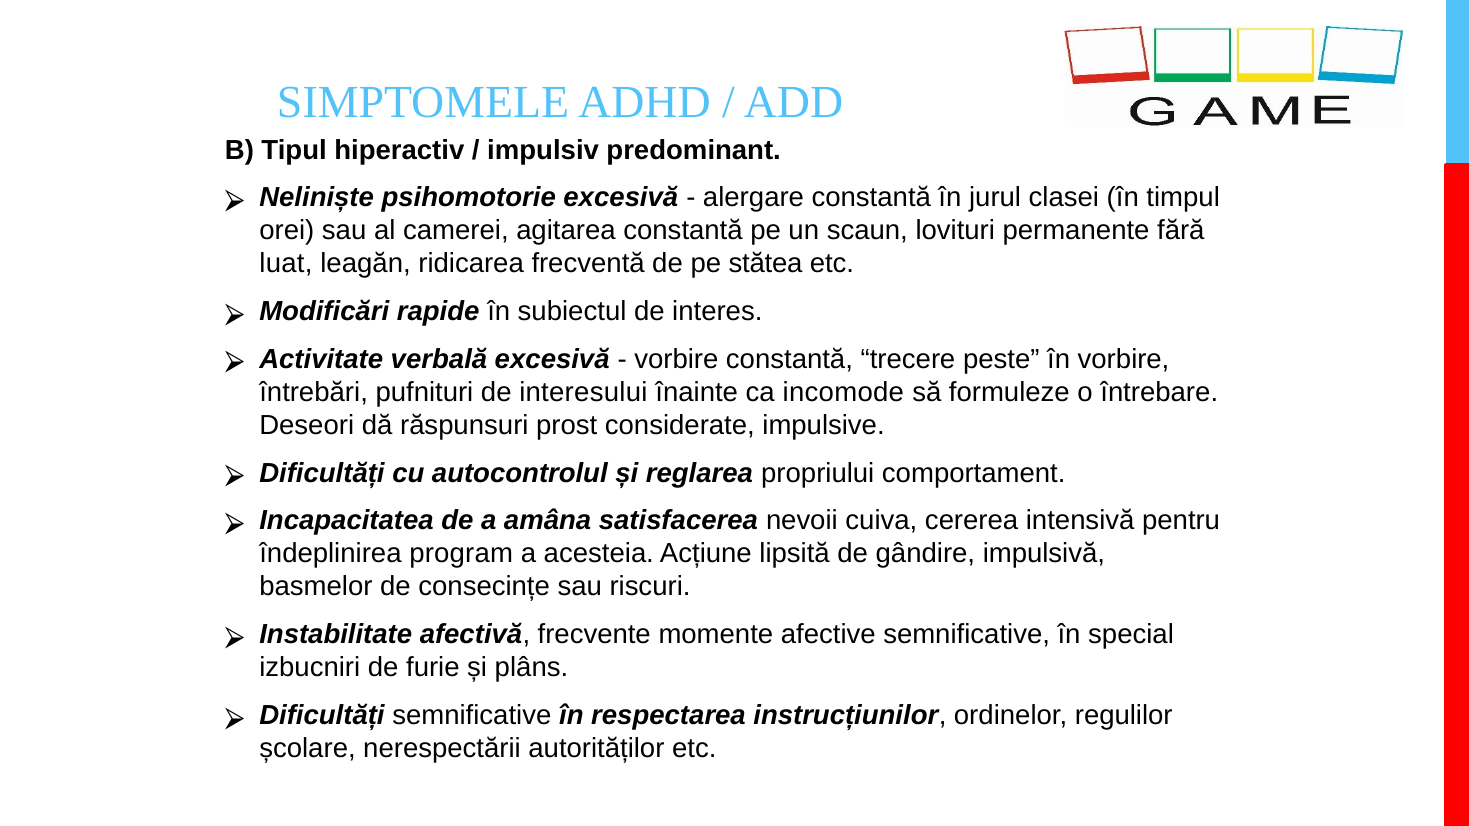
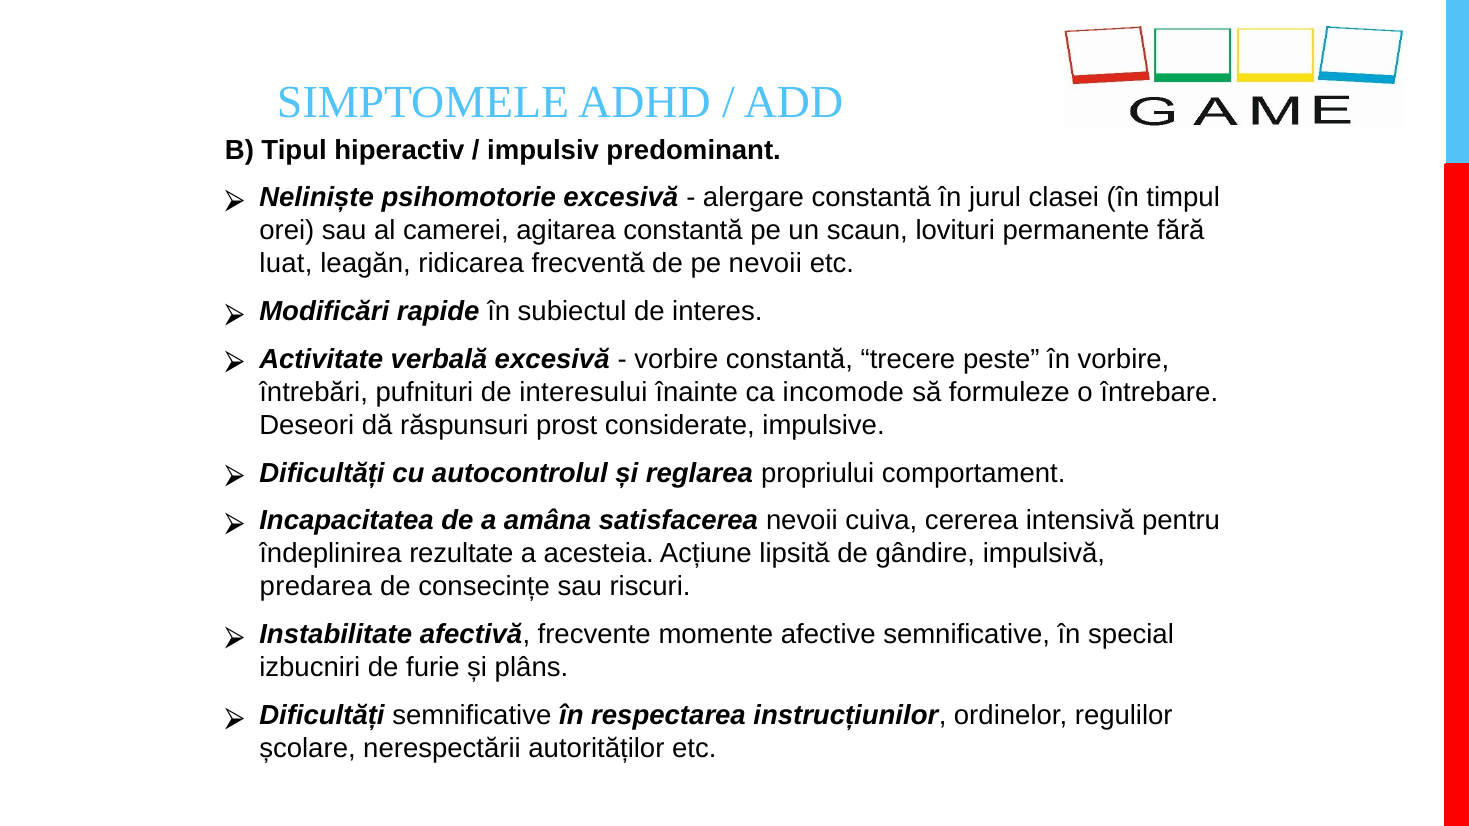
pe stătea: stătea -> nevoii (765, 264)
program: program -> rezultate (461, 554)
basmelor: basmelor -> predarea (316, 587)
